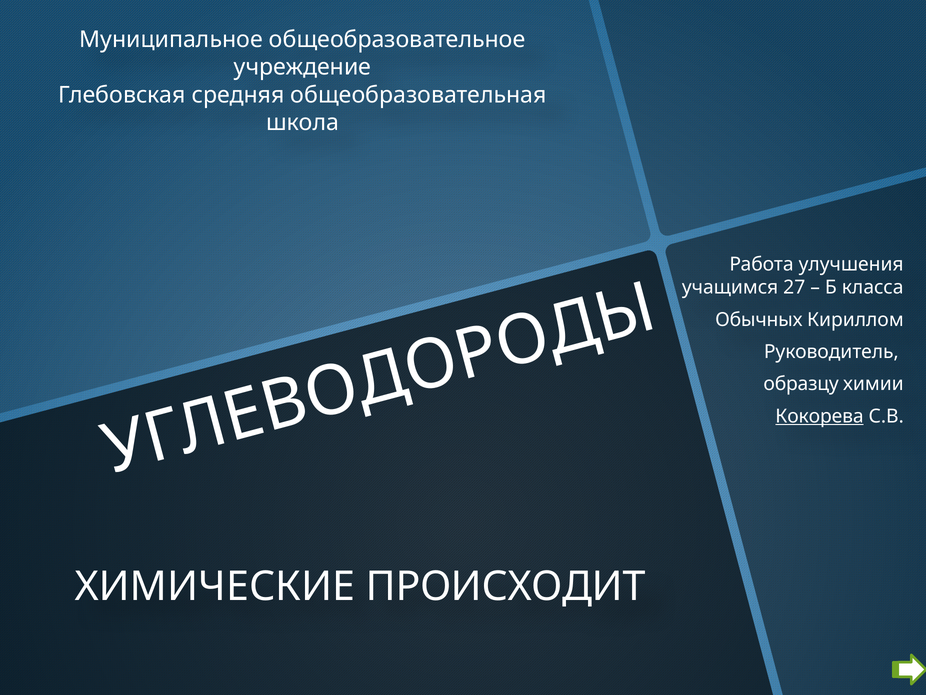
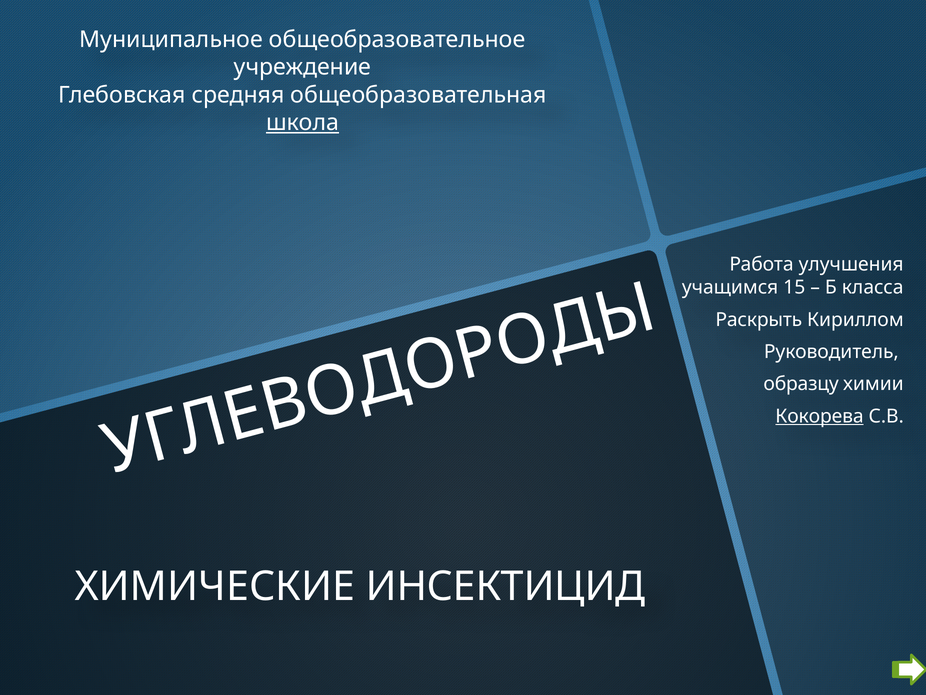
школа underline: none -> present (303, 123)
27: 27 -> 15 (794, 287)
Обычных: Обычных -> Раскрыть (759, 319)
ПРОИСХОДИТ: ПРОИСХОДИТ -> ИНСЕКТИЦИД (506, 586)
